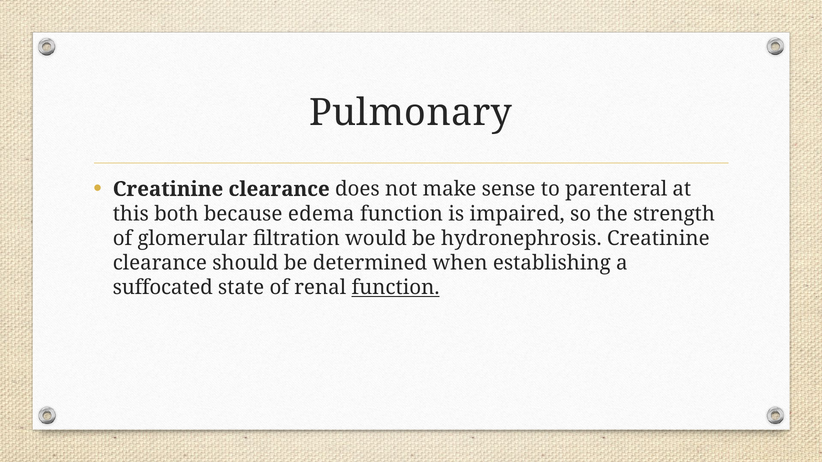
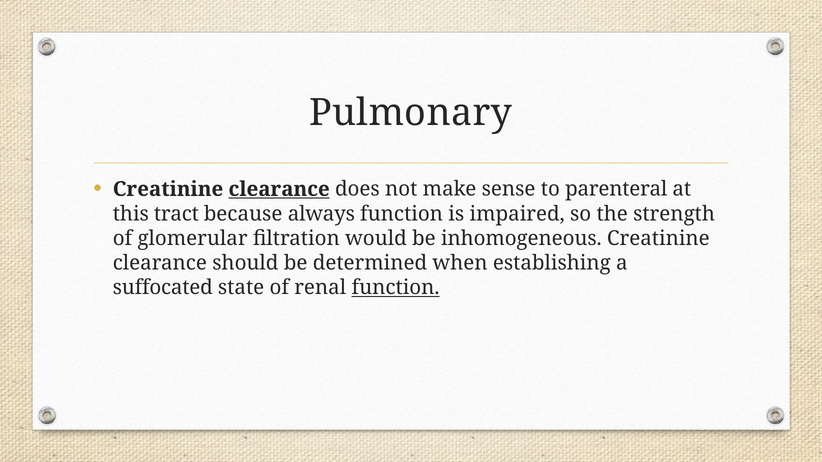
clearance underline: none -> present (279, 189)
both: both -> tract (176, 214)
edema: edema -> always (321, 214)
hydronephrosis: hydronephrosis -> inhomogeneous (521, 239)
